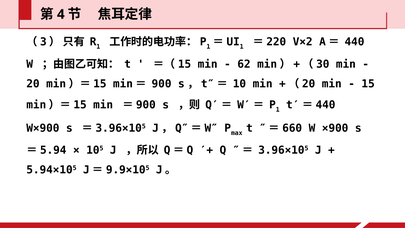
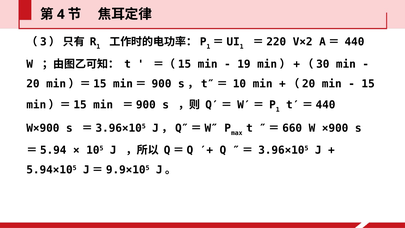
62: 62 -> 19 (244, 64)
